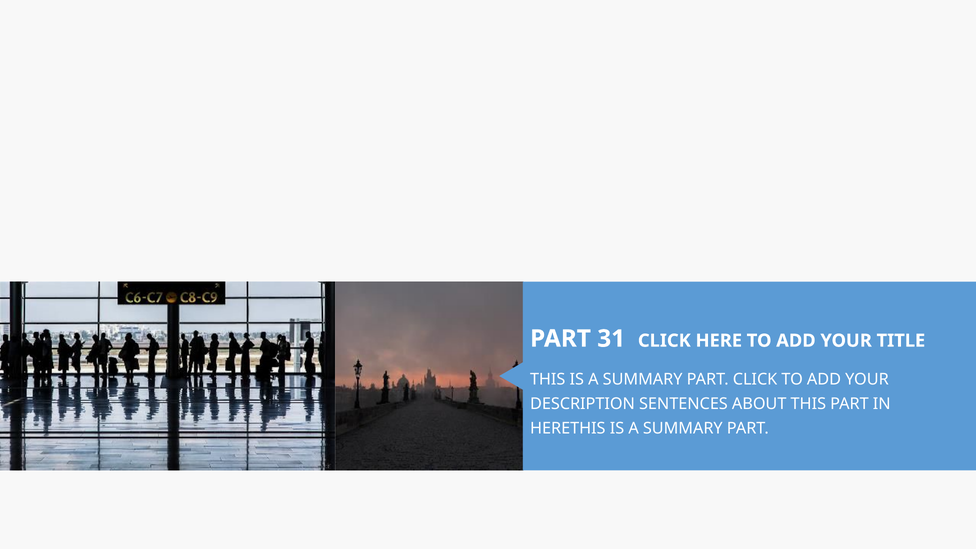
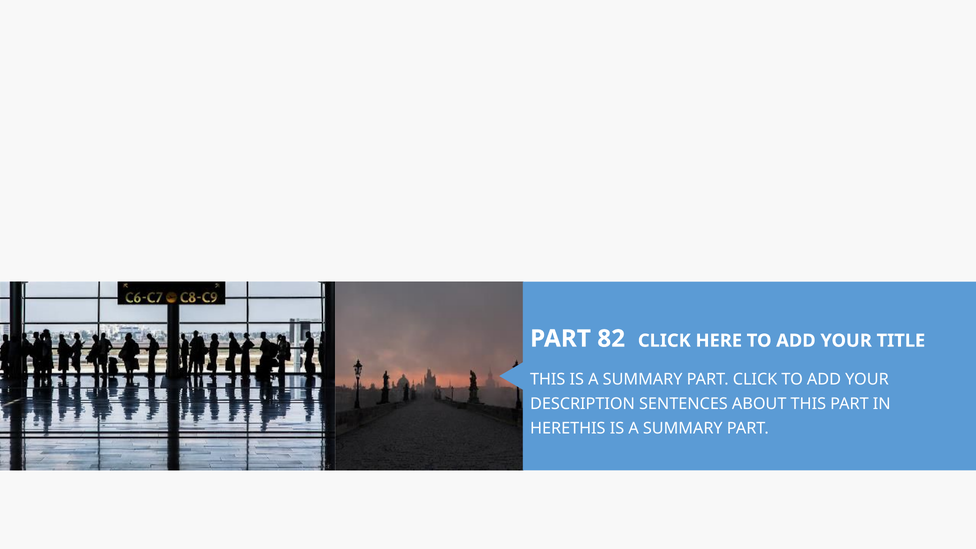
31: 31 -> 82 (611, 339)
